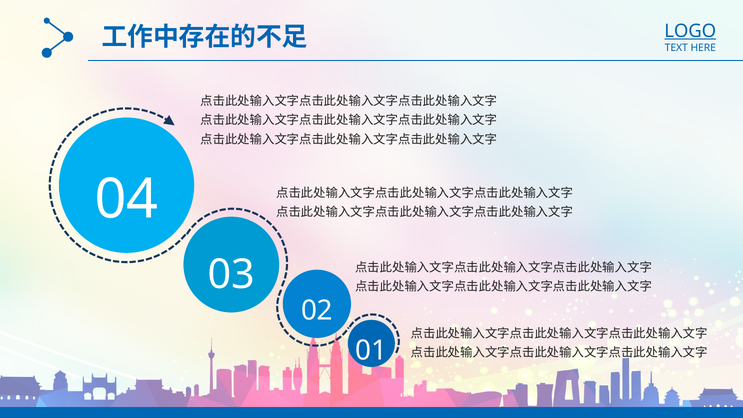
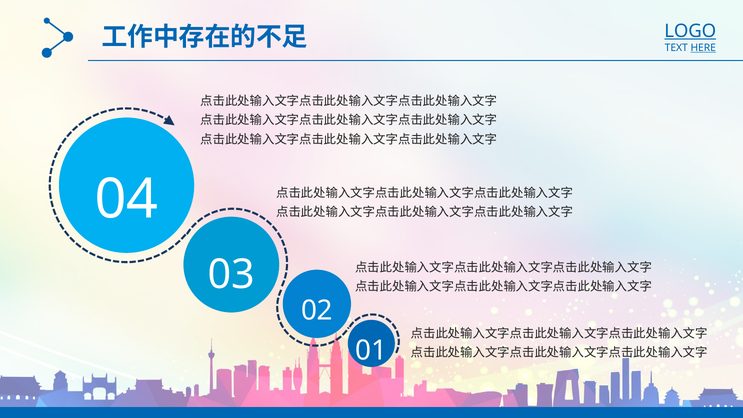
HERE underline: none -> present (703, 48)
